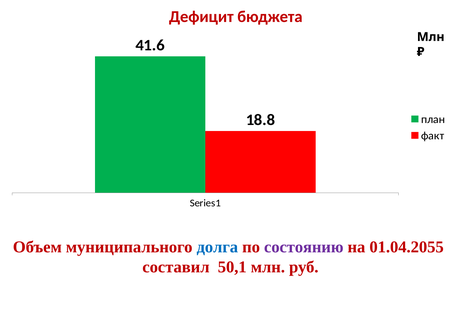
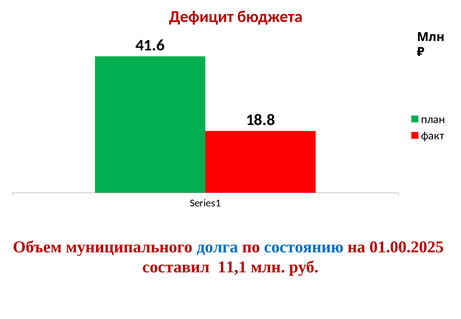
состоянию colour: purple -> blue (304, 247)
01.04.2055: 01.04.2055 -> 01.00.2025 (407, 247)
50,1: 50,1 -> 11,1 (232, 267)
